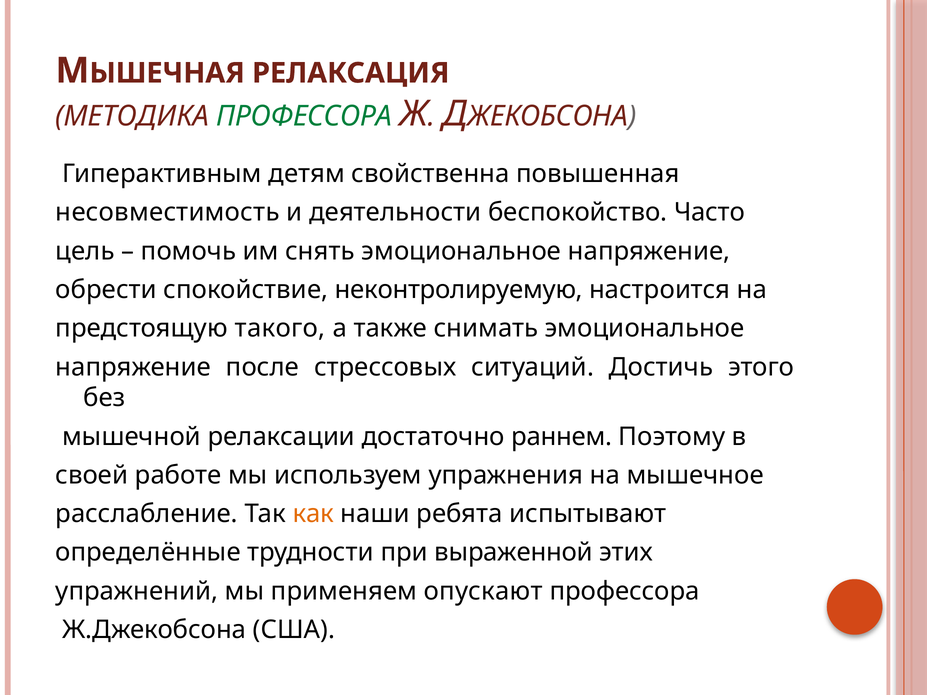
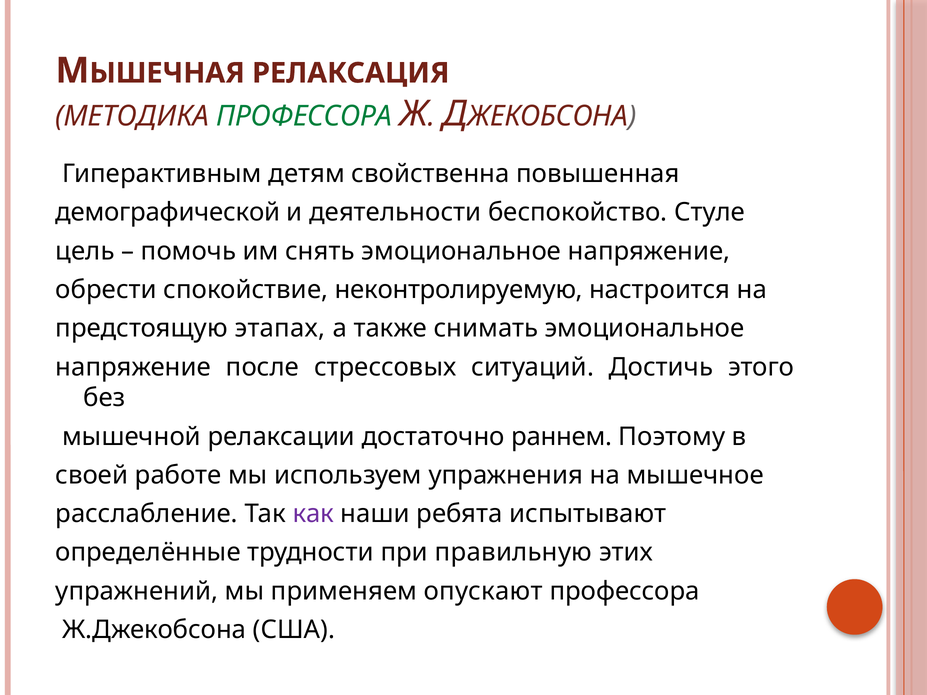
несовместимость: несовместимость -> демографической (168, 213)
Часто: Часто -> Стуле (710, 213)
такого: такого -> этапах (280, 329)
как colour: orange -> purple (313, 514)
выраженной: выраженной -> правильную (513, 553)
